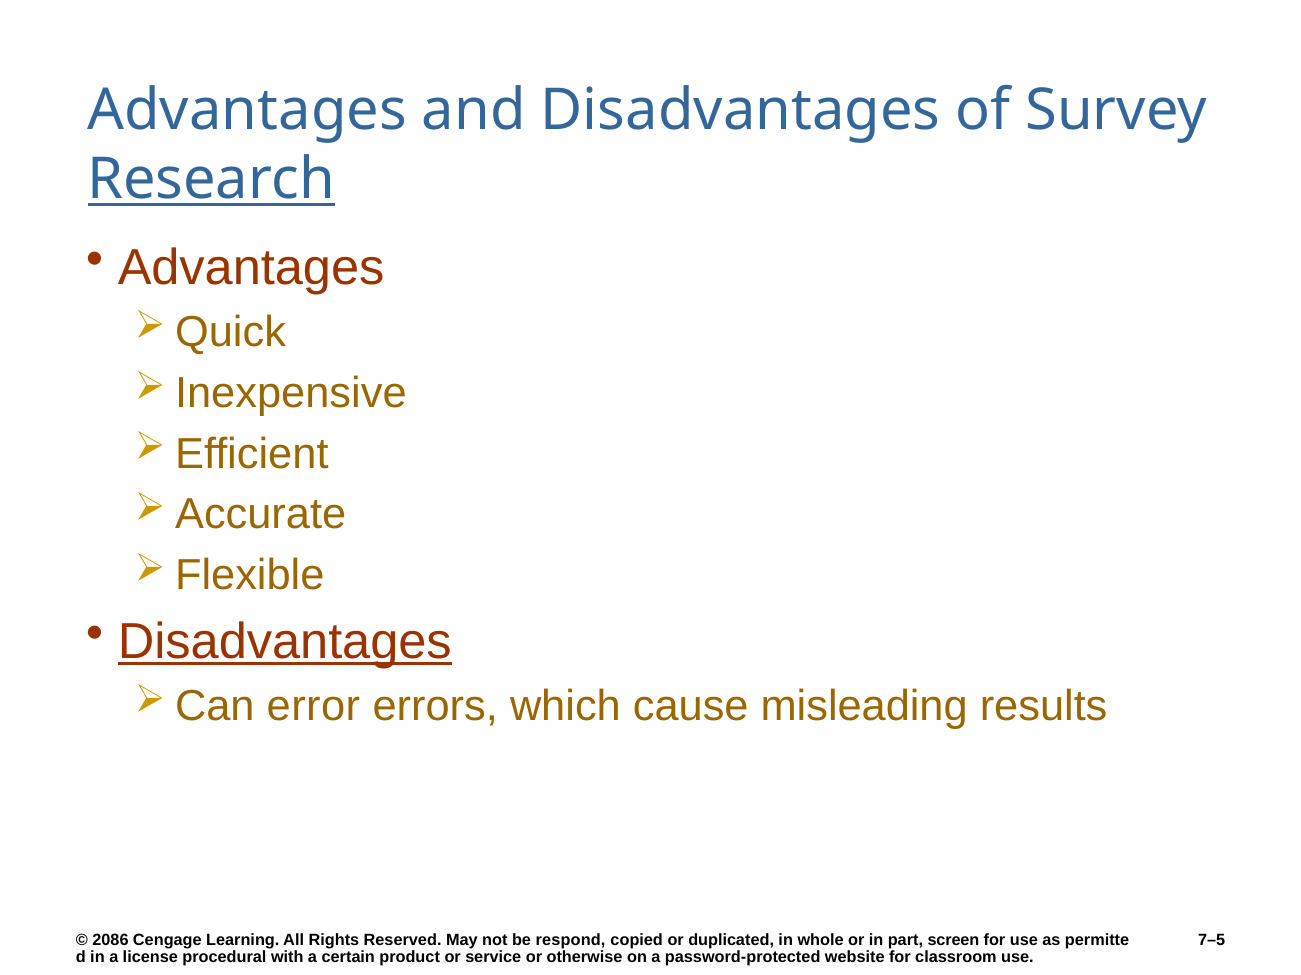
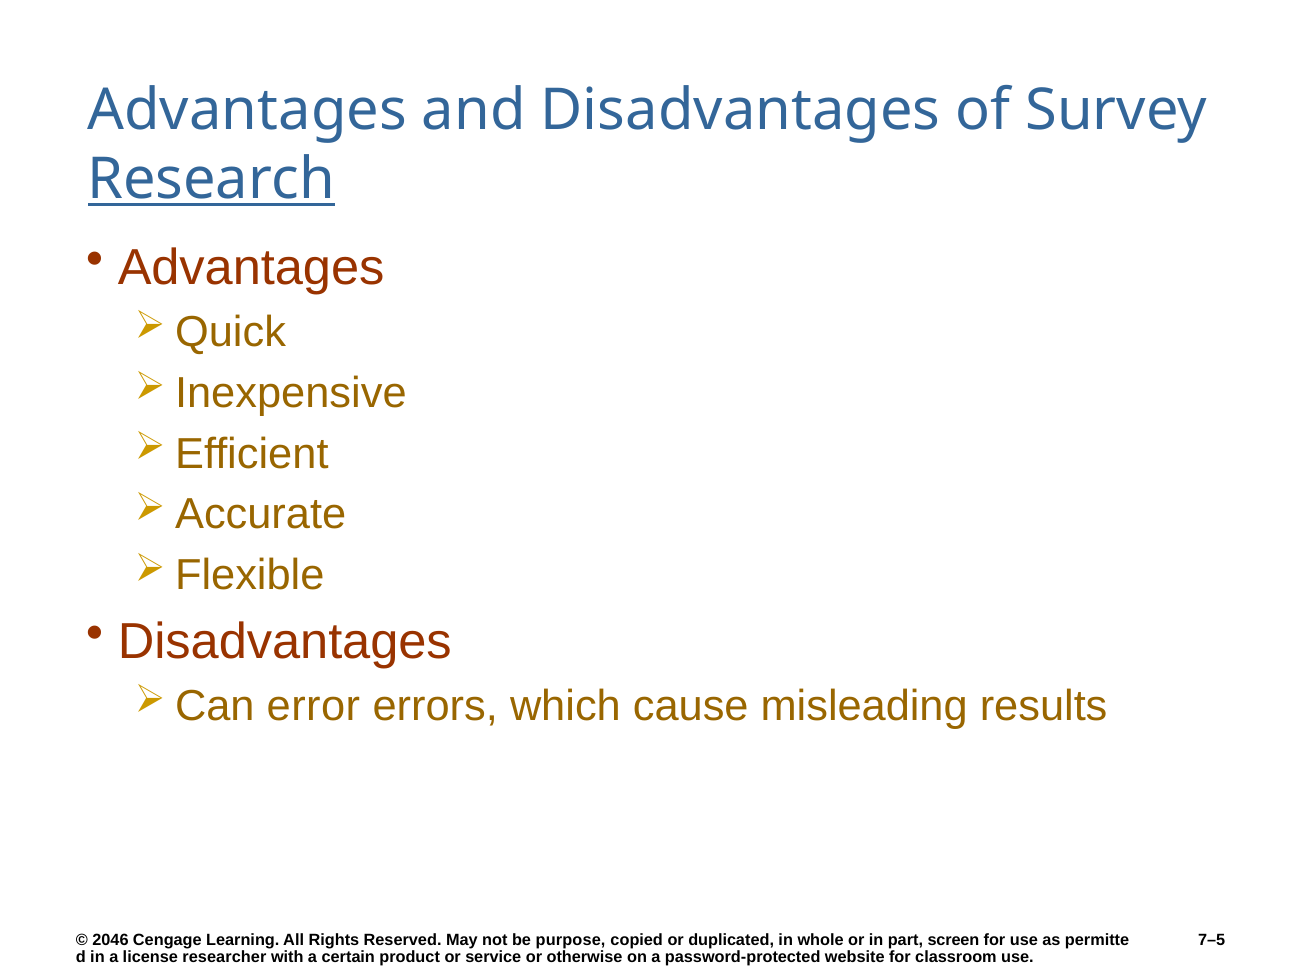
Disadvantages underline: present -> none (285, 642)
2086: 2086 -> 2046 (111, 941)
respond: respond -> purpose (571, 941)
procedural: procedural -> researcher (224, 957)
